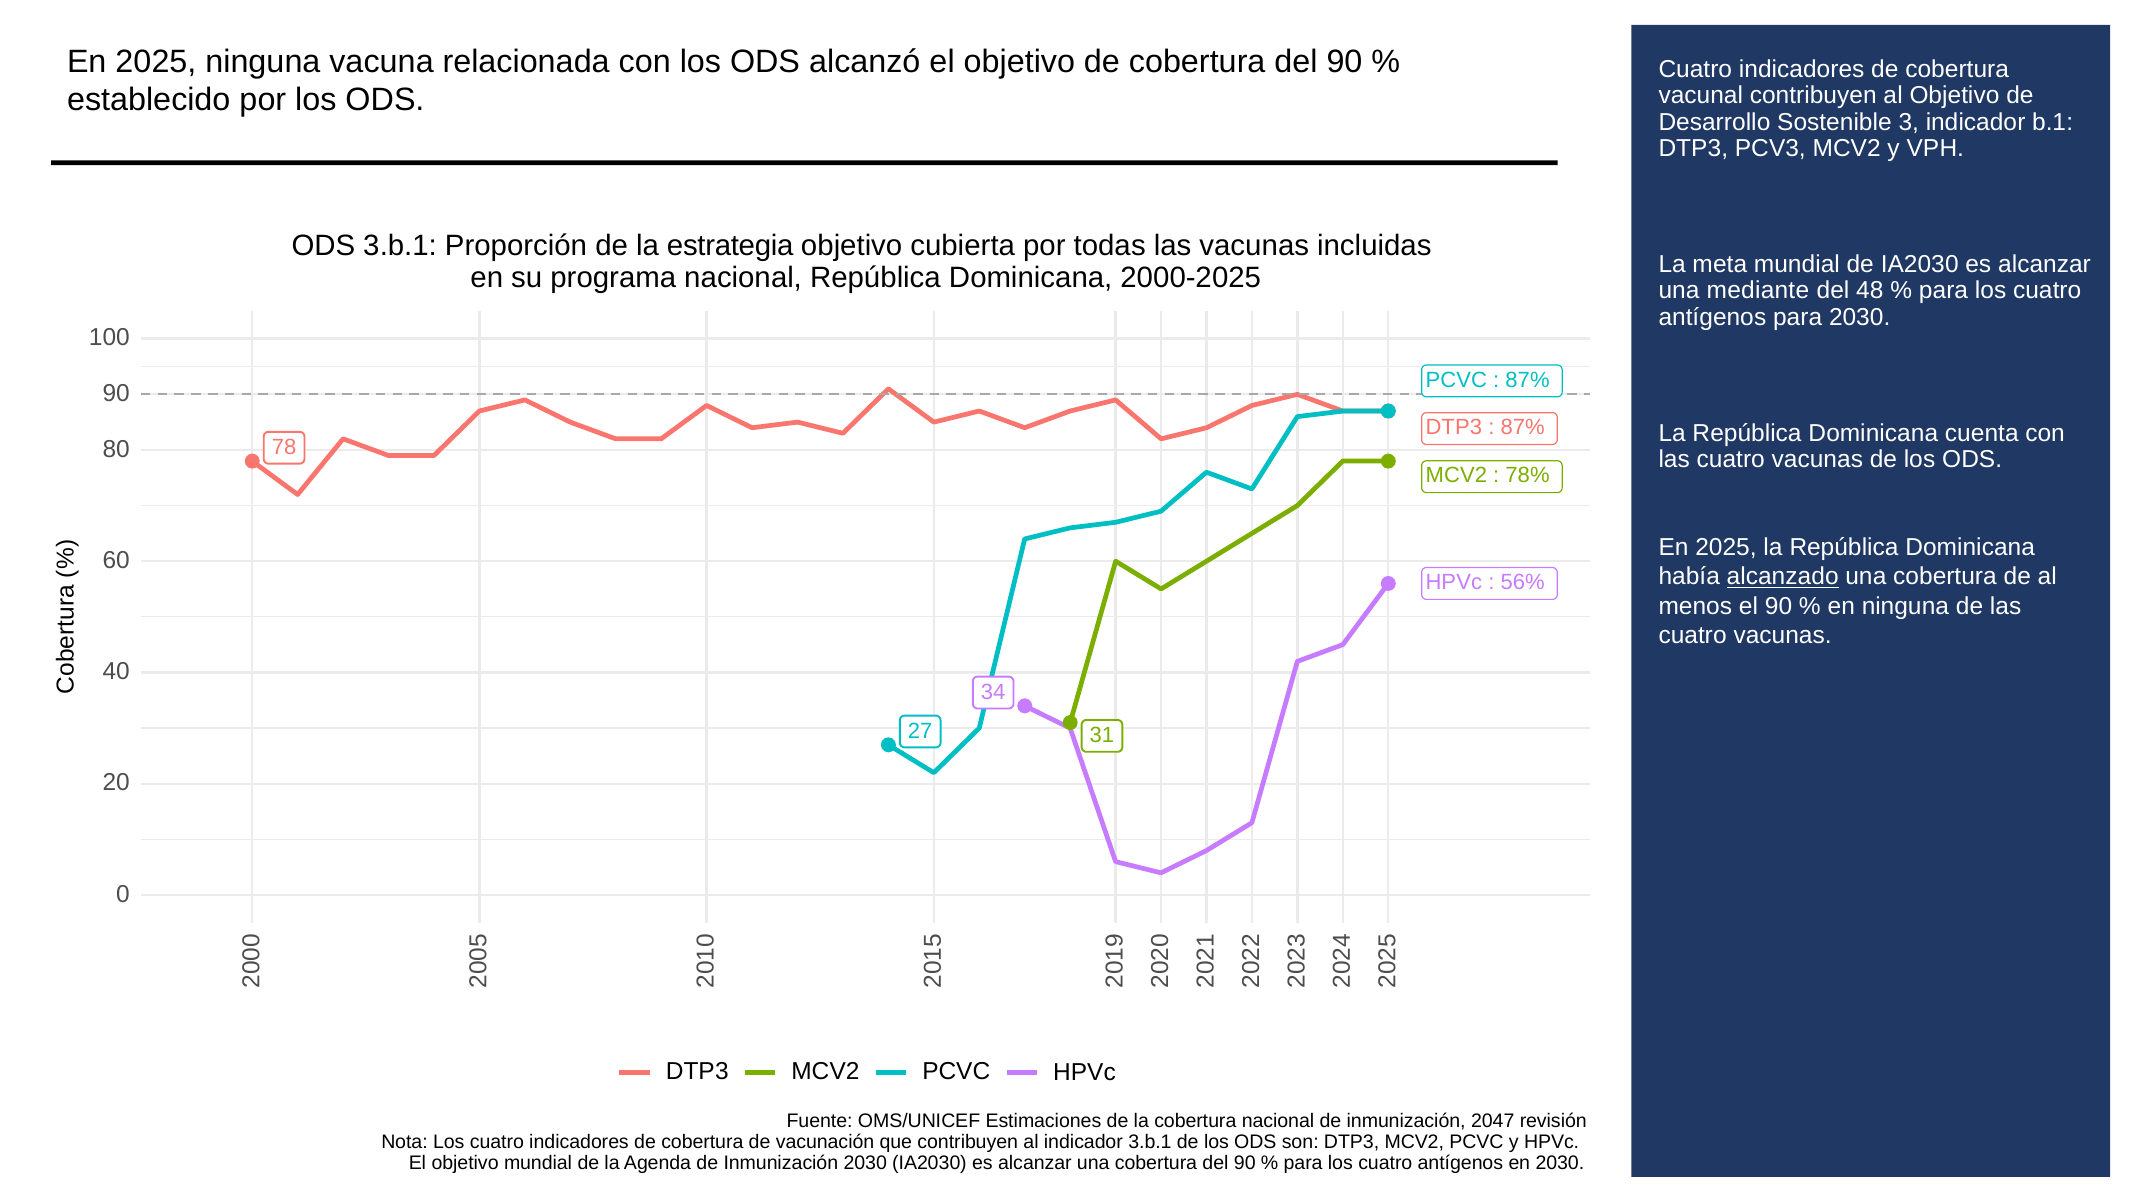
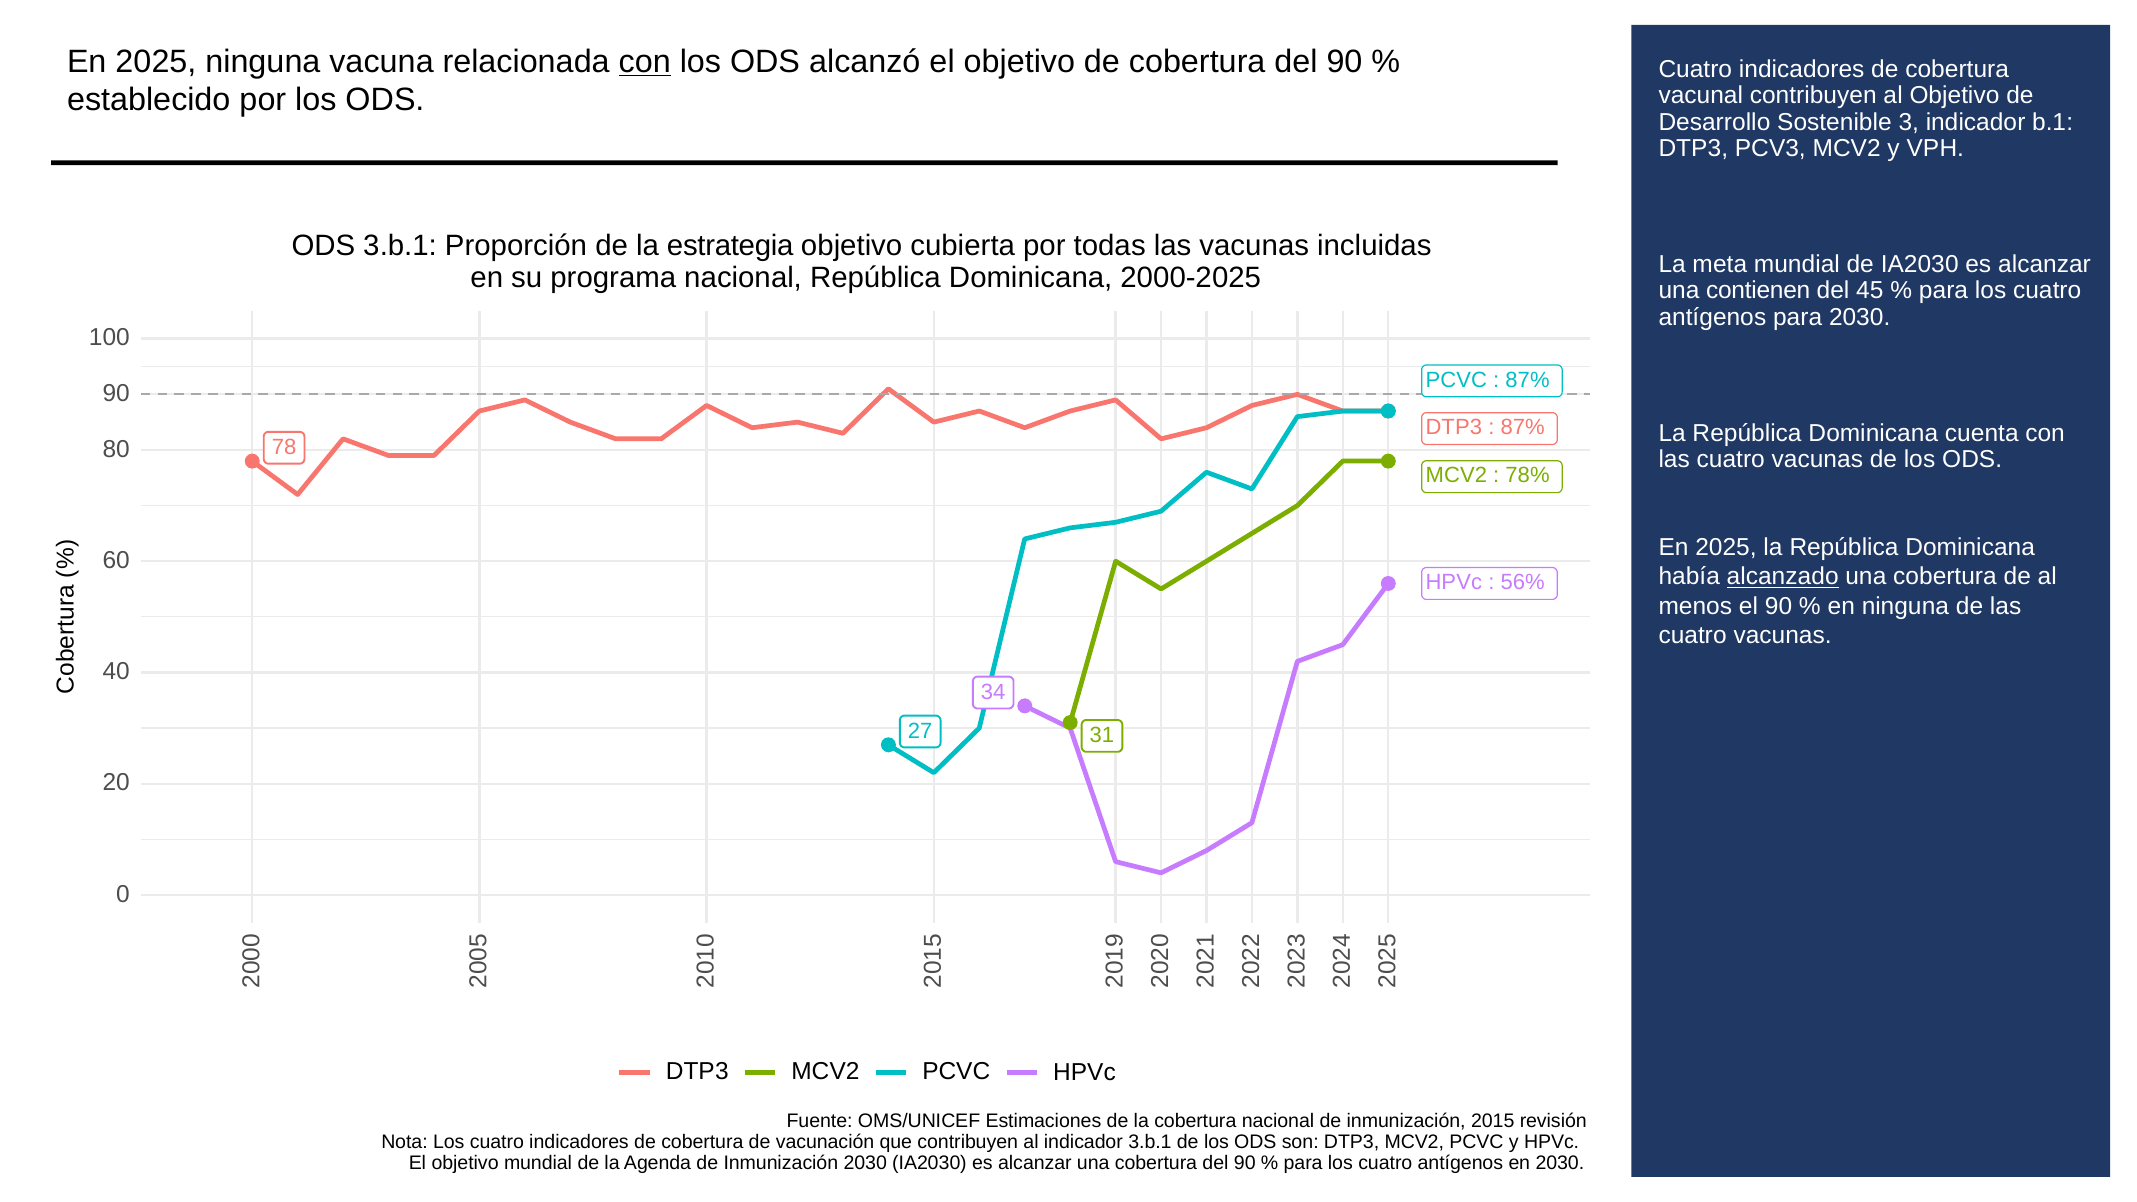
con underline: none -> present (645, 62)
mediante: mediante -> contienen (1758, 291)
48: 48 -> 45 (1870, 291)
2047: 2047 -> 2015 (1493, 1121)
